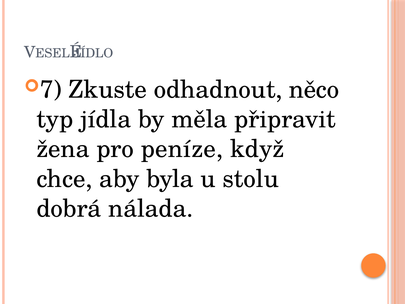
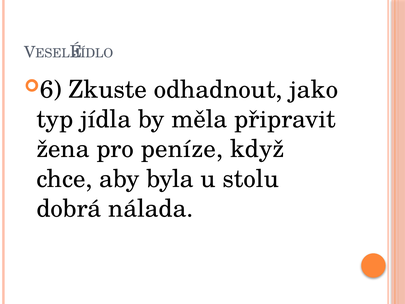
7: 7 -> 6 (51, 89)
něco: něco -> jako (314, 89)
